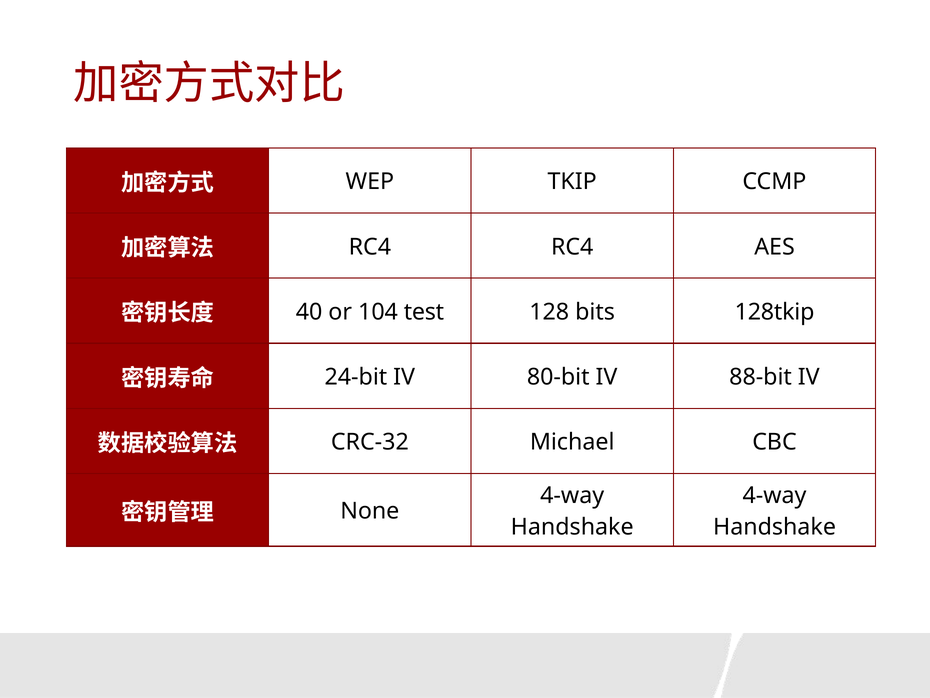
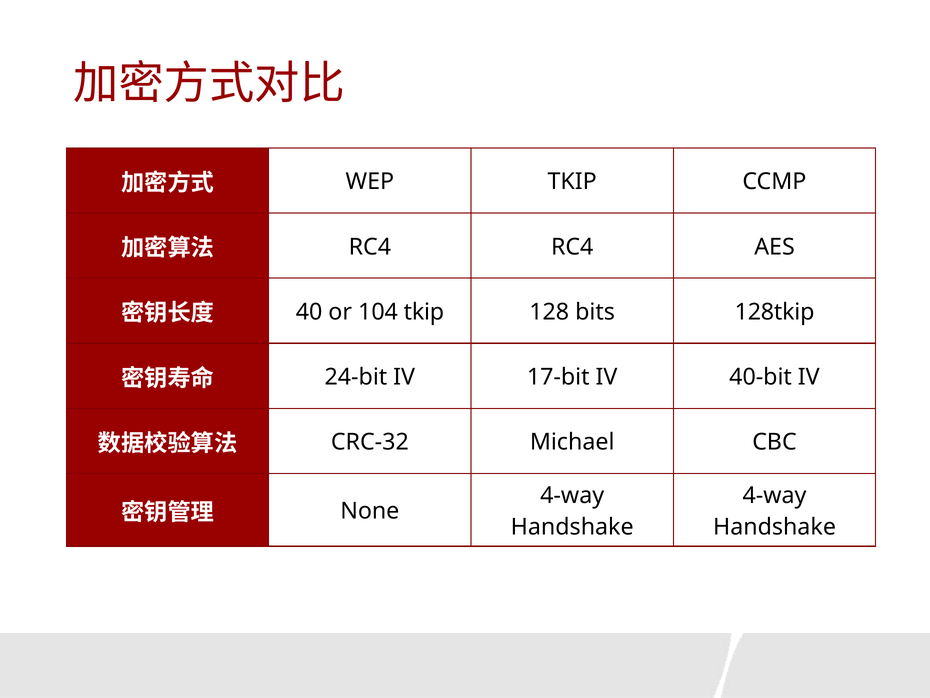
104 test: test -> tkip (424, 312)
80-bit: 80-bit -> 17-bit (558, 377)
88-bit: 88-bit -> 40-bit (761, 377)
